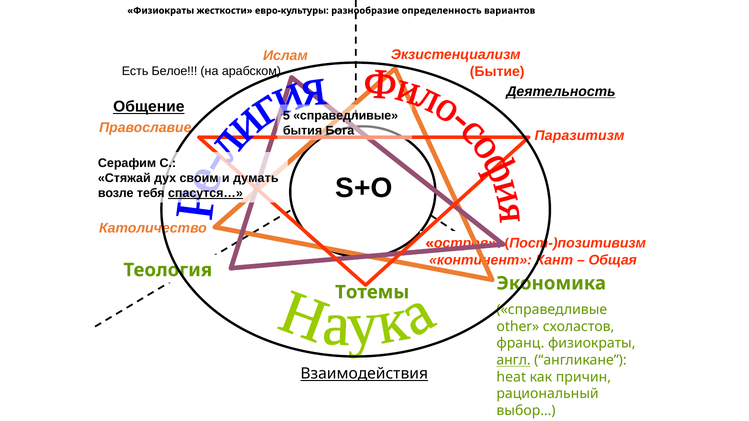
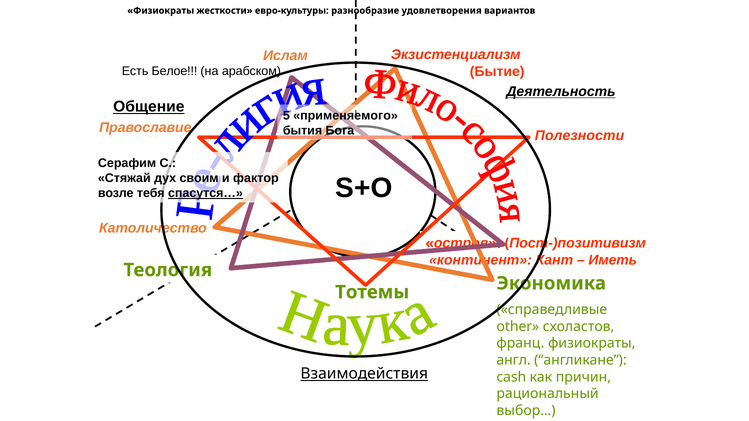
определенность: определенность -> удовлетворения (442, 11)
5 справедливые: справедливые -> применяемого (346, 116)
Паразитизм: Паразитизм -> Полезности (580, 135)
думать: думать -> фактор (256, 178)
Общая: Общая -> Иметь (613, 260)
англ underline: present -> none (514, 360)
heat: heat -> cash (511, 377)
